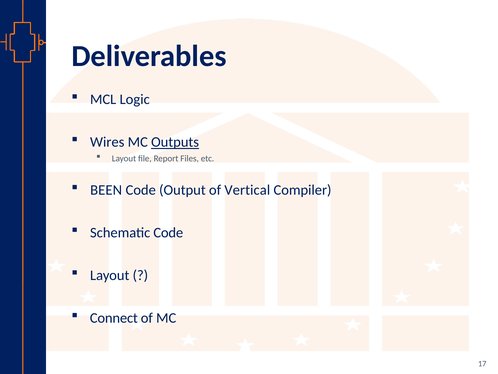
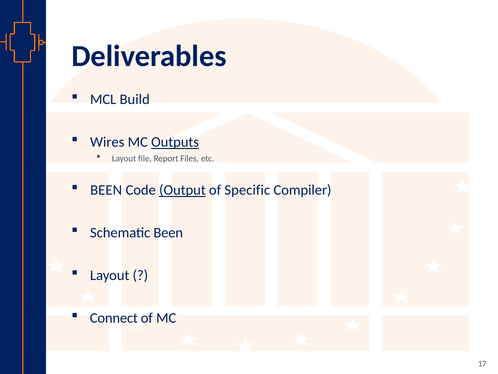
Logic: Logic -> Build (135, 99)
Output underline: none -> present (182, 190)
Vertical: Vertical -> Specific (247, 190)
Schematic Code: Code -> Been (168, 233)
